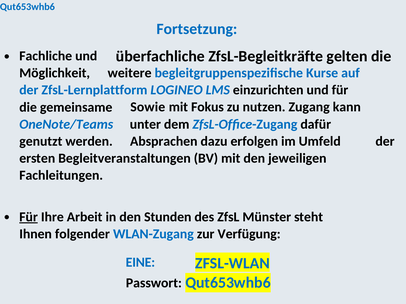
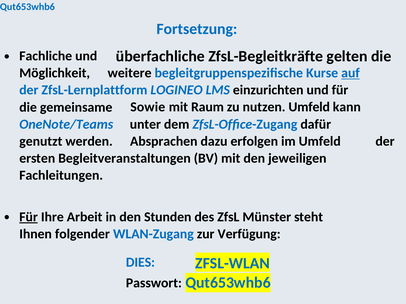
auf underline: none -> present (350, 73)
Fokus: Fokus -> Raum (207, 107)
nutzen Zugang: Zugang -> Umfeld (309, 107)
EINE: EINE -> DIES (140, 263)
